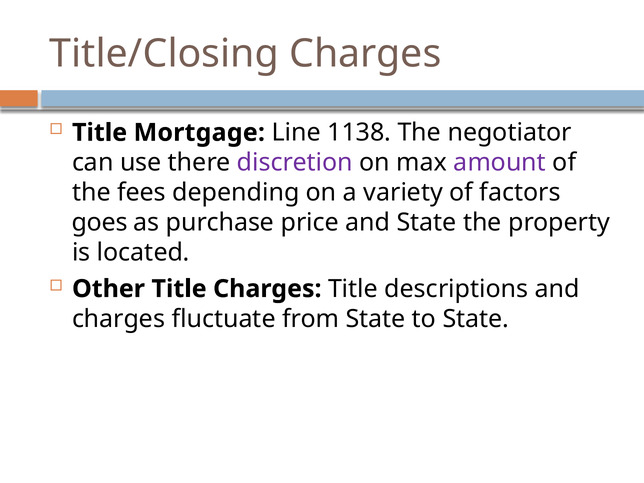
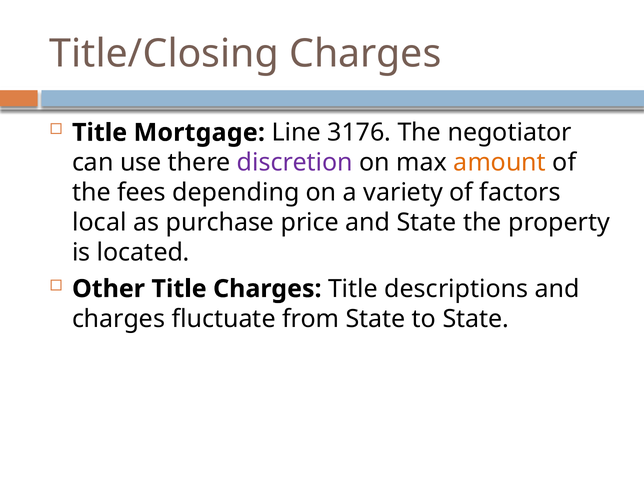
1138: 1138 -> 3176 (359, 133)
amount colour: purple -> orange (500, 163)
goes: goes -> local (99, 223)
